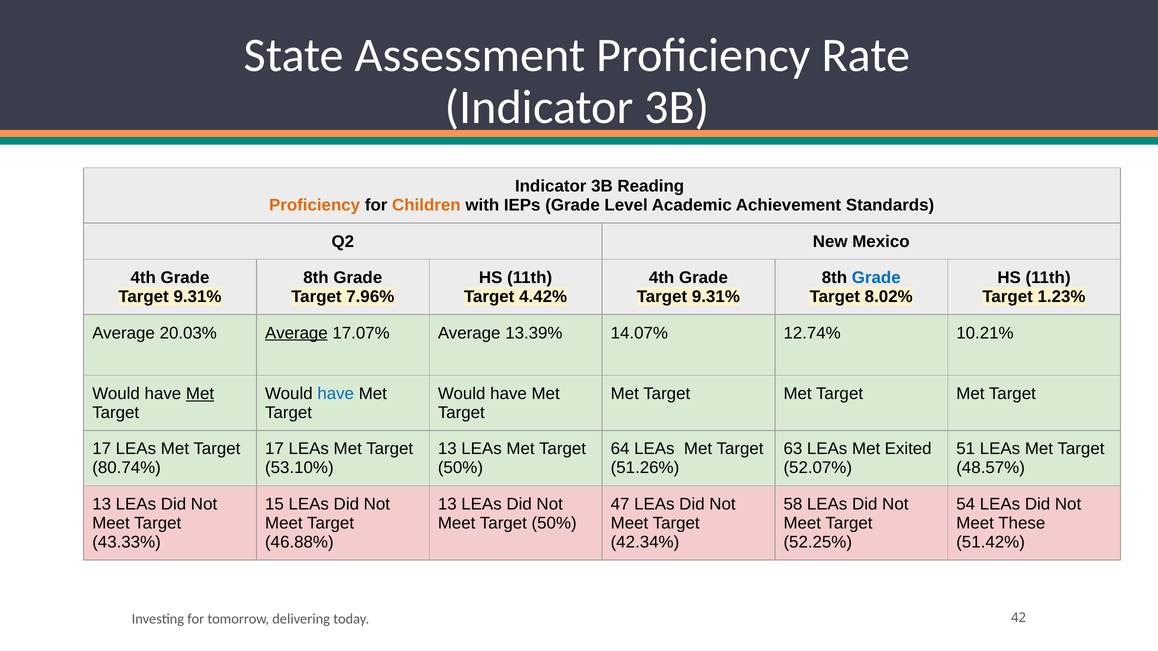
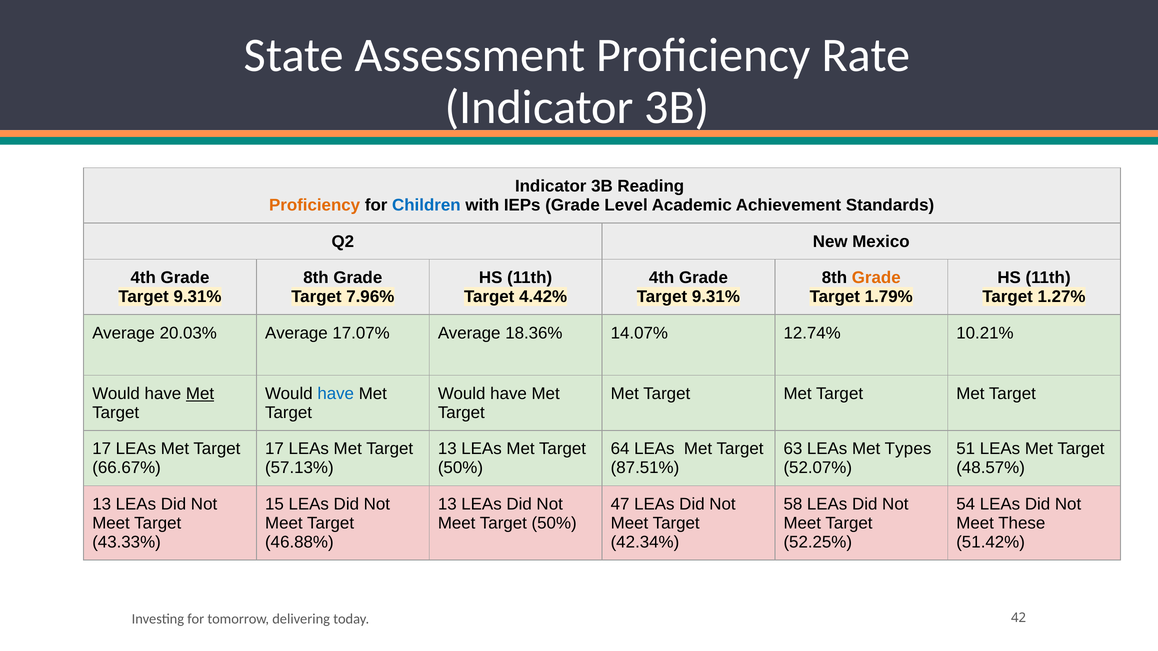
Children colour: orange -> blue (426, 205)
Grade colour: blue -> orange (876, 278)
8.02%: 8.02% -> 1.79% (889, 297)
1.23%: 1.23% -> 1.27% (1062, 297)
Average underline: present -> none (296, 333)
13.39%: 13.39% -> 18.36% (534, 333)
Exited: Exited -> Types (908, 449)
80.74%: 80.74% -> 66.67% (127, 468)
53.10%: 53.10% -> 57.13% (299, 468)
51.26%: 51.26% -> 87.51% (645, 468)
